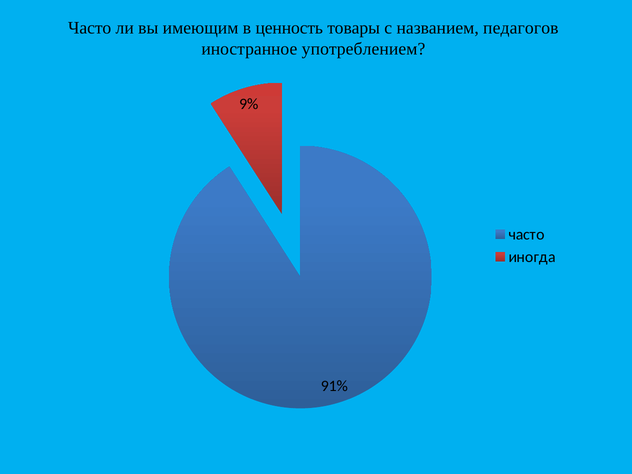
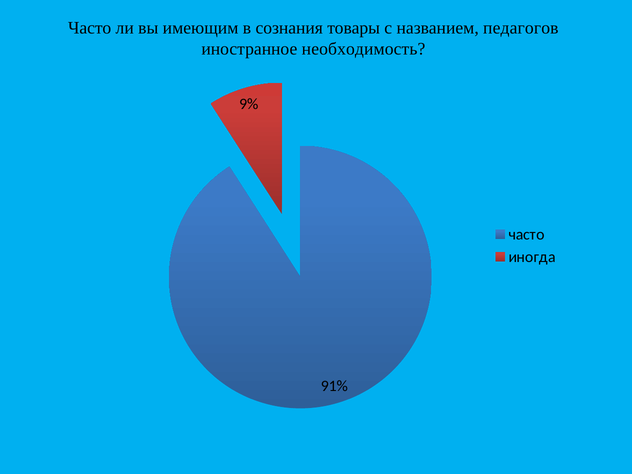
ценность: ценность -> сознания (289, 28)
употреблением: употреблением -> необходимость (364, 49)
